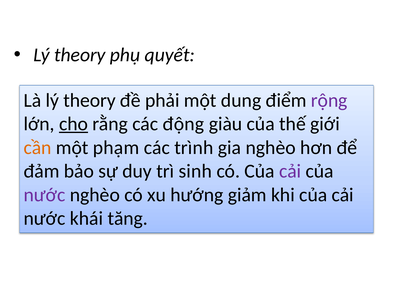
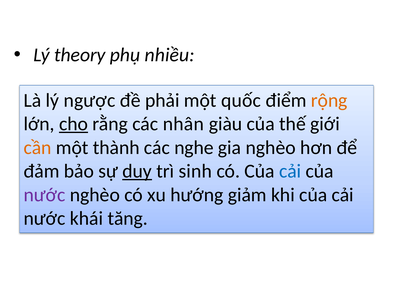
quyết: quyết -> nhiều (170, 55)
Là lý theory: theory -> ngược (89, 100)
dung: dung -> quốc (241, 100)
rộng colour: purple -> orange (329, 100)
động: động -> nhân (183, 124)
phạm: phạm -> thành (116, 147)
trình: trình -> nghe (194, 147)
duy underline: none -> present (137, 171)
cải colour: purple -> blue (290, 171)
